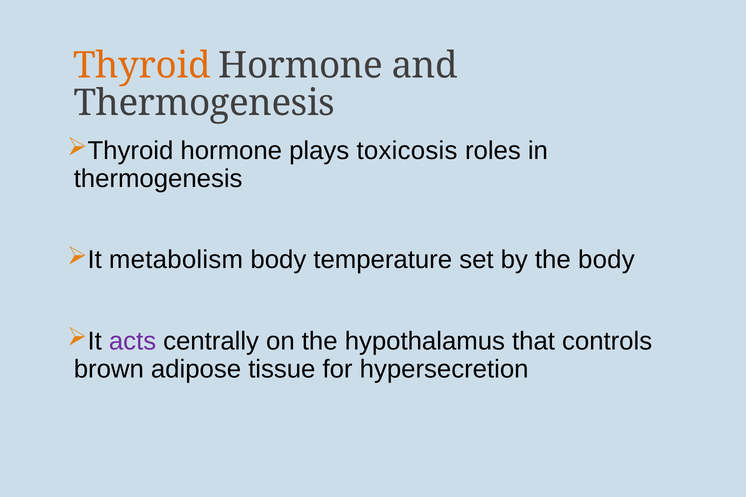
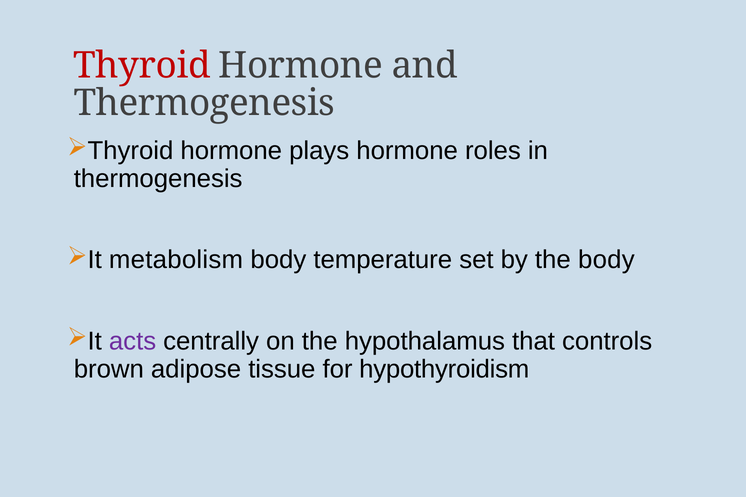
Thyroid colour: orange -> red (142, 65)
plays toxicosis: toxicosis -> hormone (407, 151)
hypersecretion: hypersecretion -> hypothyroidism (444, 369)
